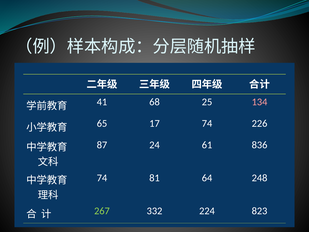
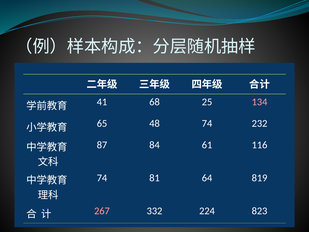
17: 17 -> 48 (155, 123)
226: 226 -> 232 (260, 123)
24: 24 -> 84 (155, 145)
836: 836 -> 116 (260, 145)
248: 248 -> 819 (260, 178)
267 colour: light green -> pink (102, 211)
